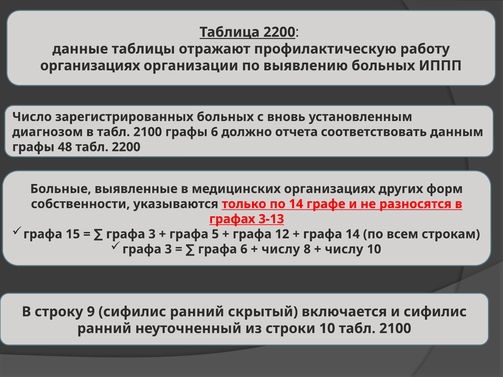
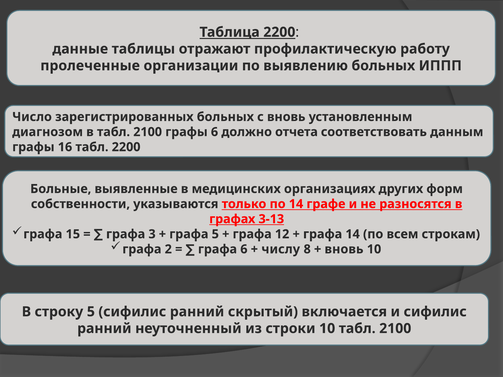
организациях: организациях -> пролеченные (90, 66)
48: 48 -> 16 (65, 147)
3: 3 -> 2 (168, 249)
числу: числу -> вновь (344, 249)
строку 9: 9 -> 5 (91, 312)
